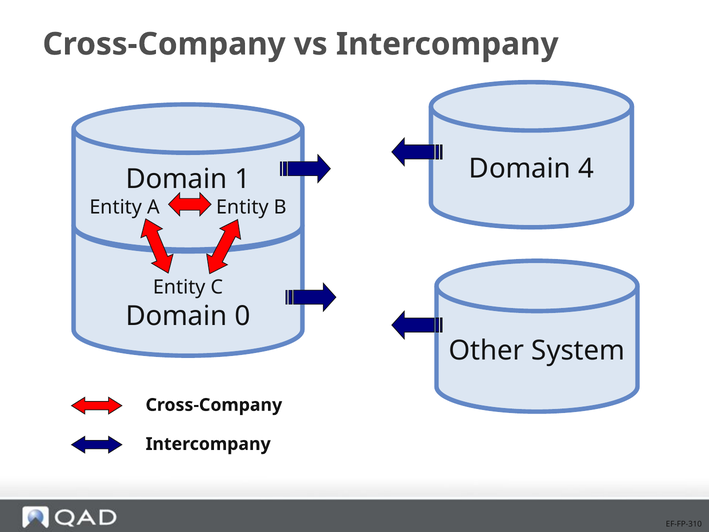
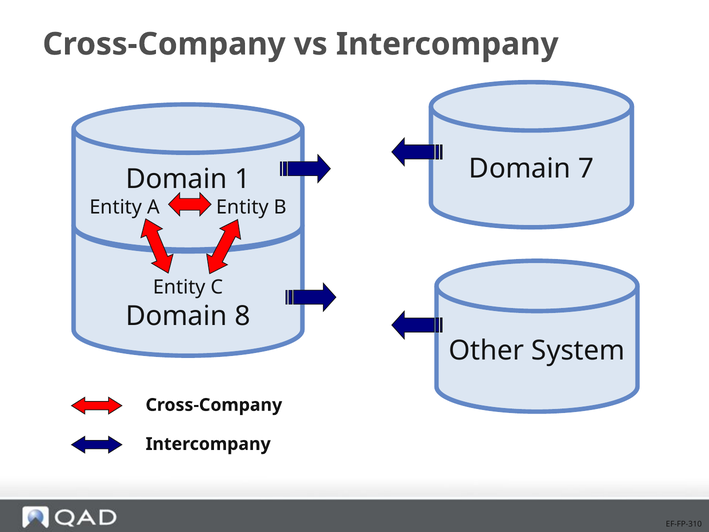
4: 4 -> 7 (586, 169)
0: 0 -> 8 (243, 316)
